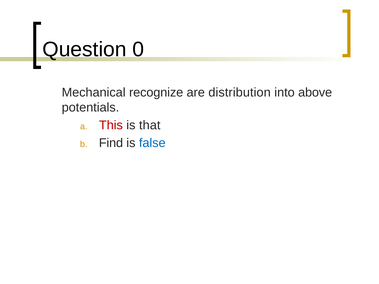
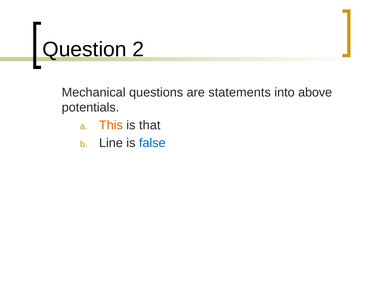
0: 0 -> 2 (138, 50)
recognize: recognize -> questions (156, 92)
distribution: distribution -> statements (240, 92)
This colour: red -> orange (111, 125)
Find: Find -> Line (111, 143)
